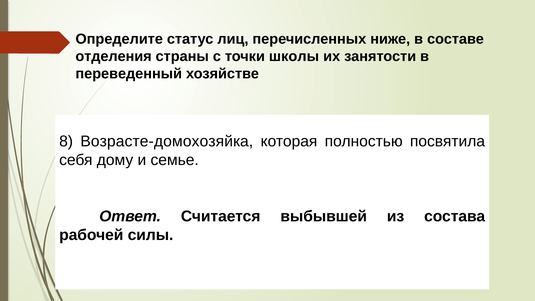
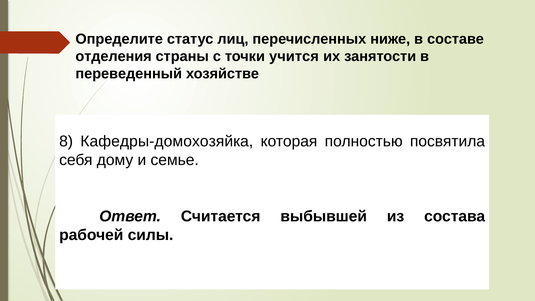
школы: школы -> учится (294, 56)
Возрасте-домохозяйка: Возрасте-домохозяйка -> Кафедры-домохозяйка (167, 141)
